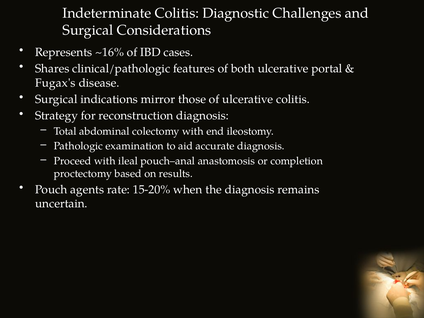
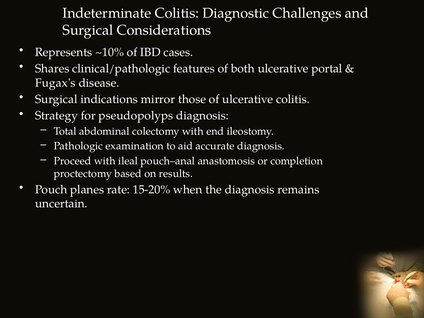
~16%: ~16% -> ~10% (110, 52)
reconstruction: reconstruction -> pseudopolyps (136, 116)
agents: agents -> planes (87, 189)
